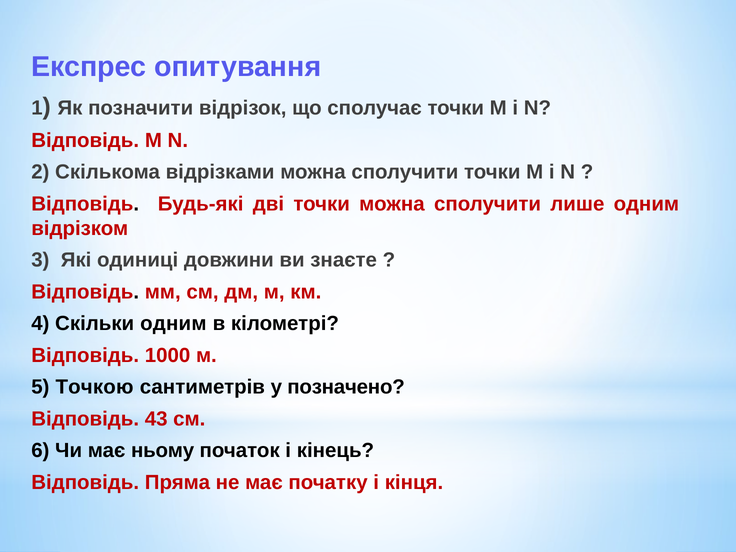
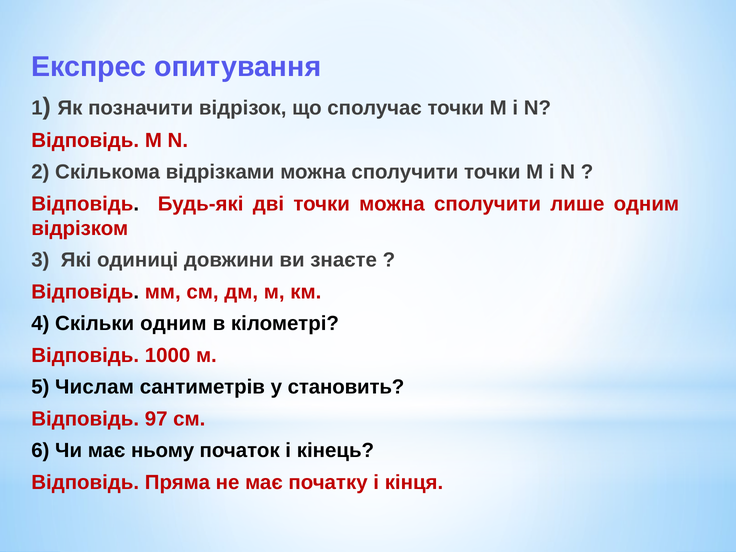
Точкою: Точкою -> Числам (95, 387)
позначено: позначено -> становить (346, 387)
43: 43 -> 97 (156, 419)
